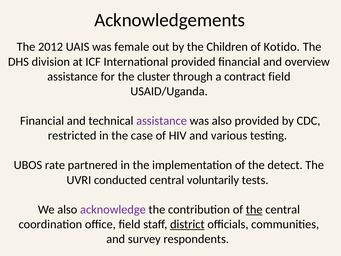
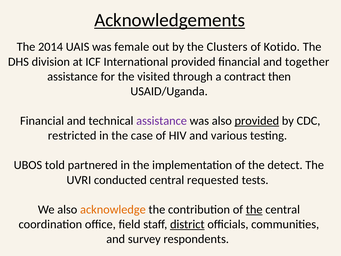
Acknowledgements underline: none -> present (170, 20)
2012: 2012 -> 2014 (51, 47)
Children: Children -> Clusters (227, 47)
overview: overview -> together (307, 62)
cluster: cluster -> visited (154, 76)
contract field: field -> then (279, 76)
provided underline: none -> present (257, 121)
rate: rate -> told (55, 165)
voluntarily: voluntarily -> requested (213, 180)
acknowledge colour: purple -> orange (113, 209)
